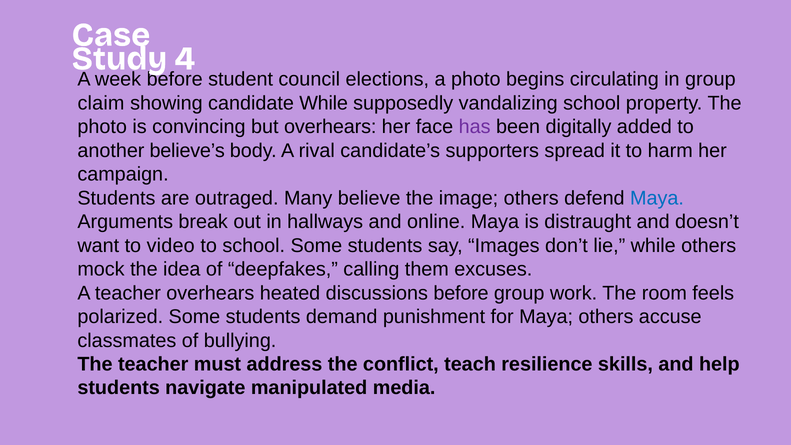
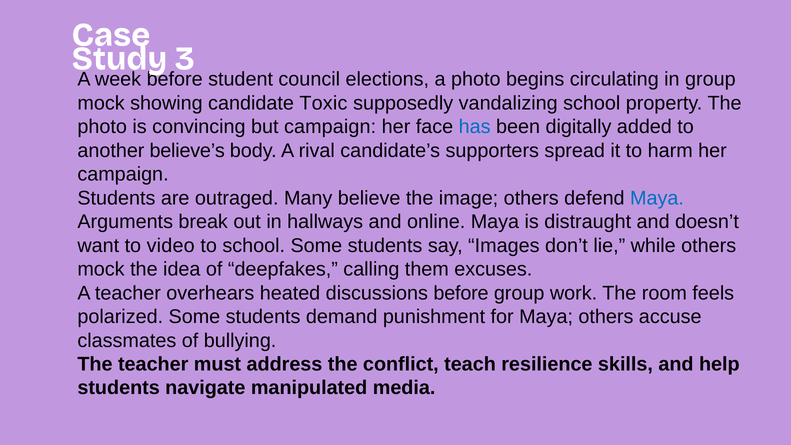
4: 4 -> 3 (185, 58)
claim: claim -> mock (101, 103)
candidate While: While -> Toxic (323, 103)
but overhears: overhears -> campaign (330, 127)
has colour: purple -> blue (475, 127)
